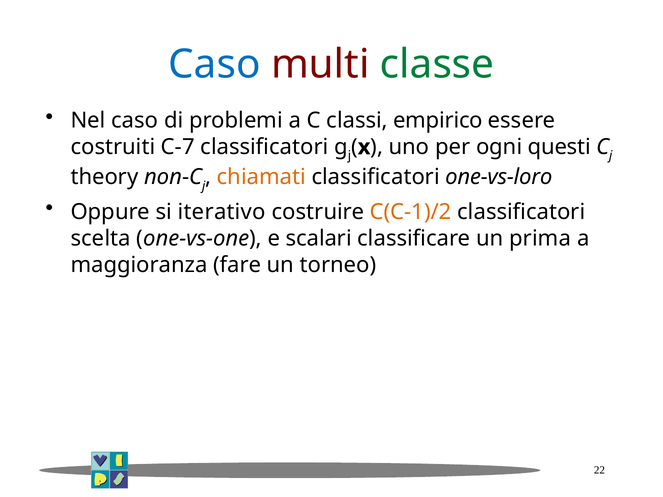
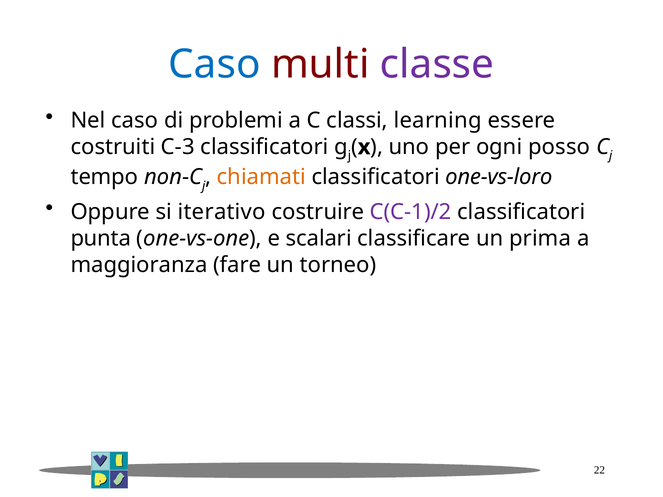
classe colour: green -> purple (437, 64)
empirico: empirico -> learning (438, 121)
C-7: C-7 -> C-3 (178, 147)
questi: questi -> posso (559, 147)
theory: theory -> tempo (105, 177)
C(C-1)/2 colour: orange -> purple (411, 212)
scelta: scelta -> punta (101, 238)
